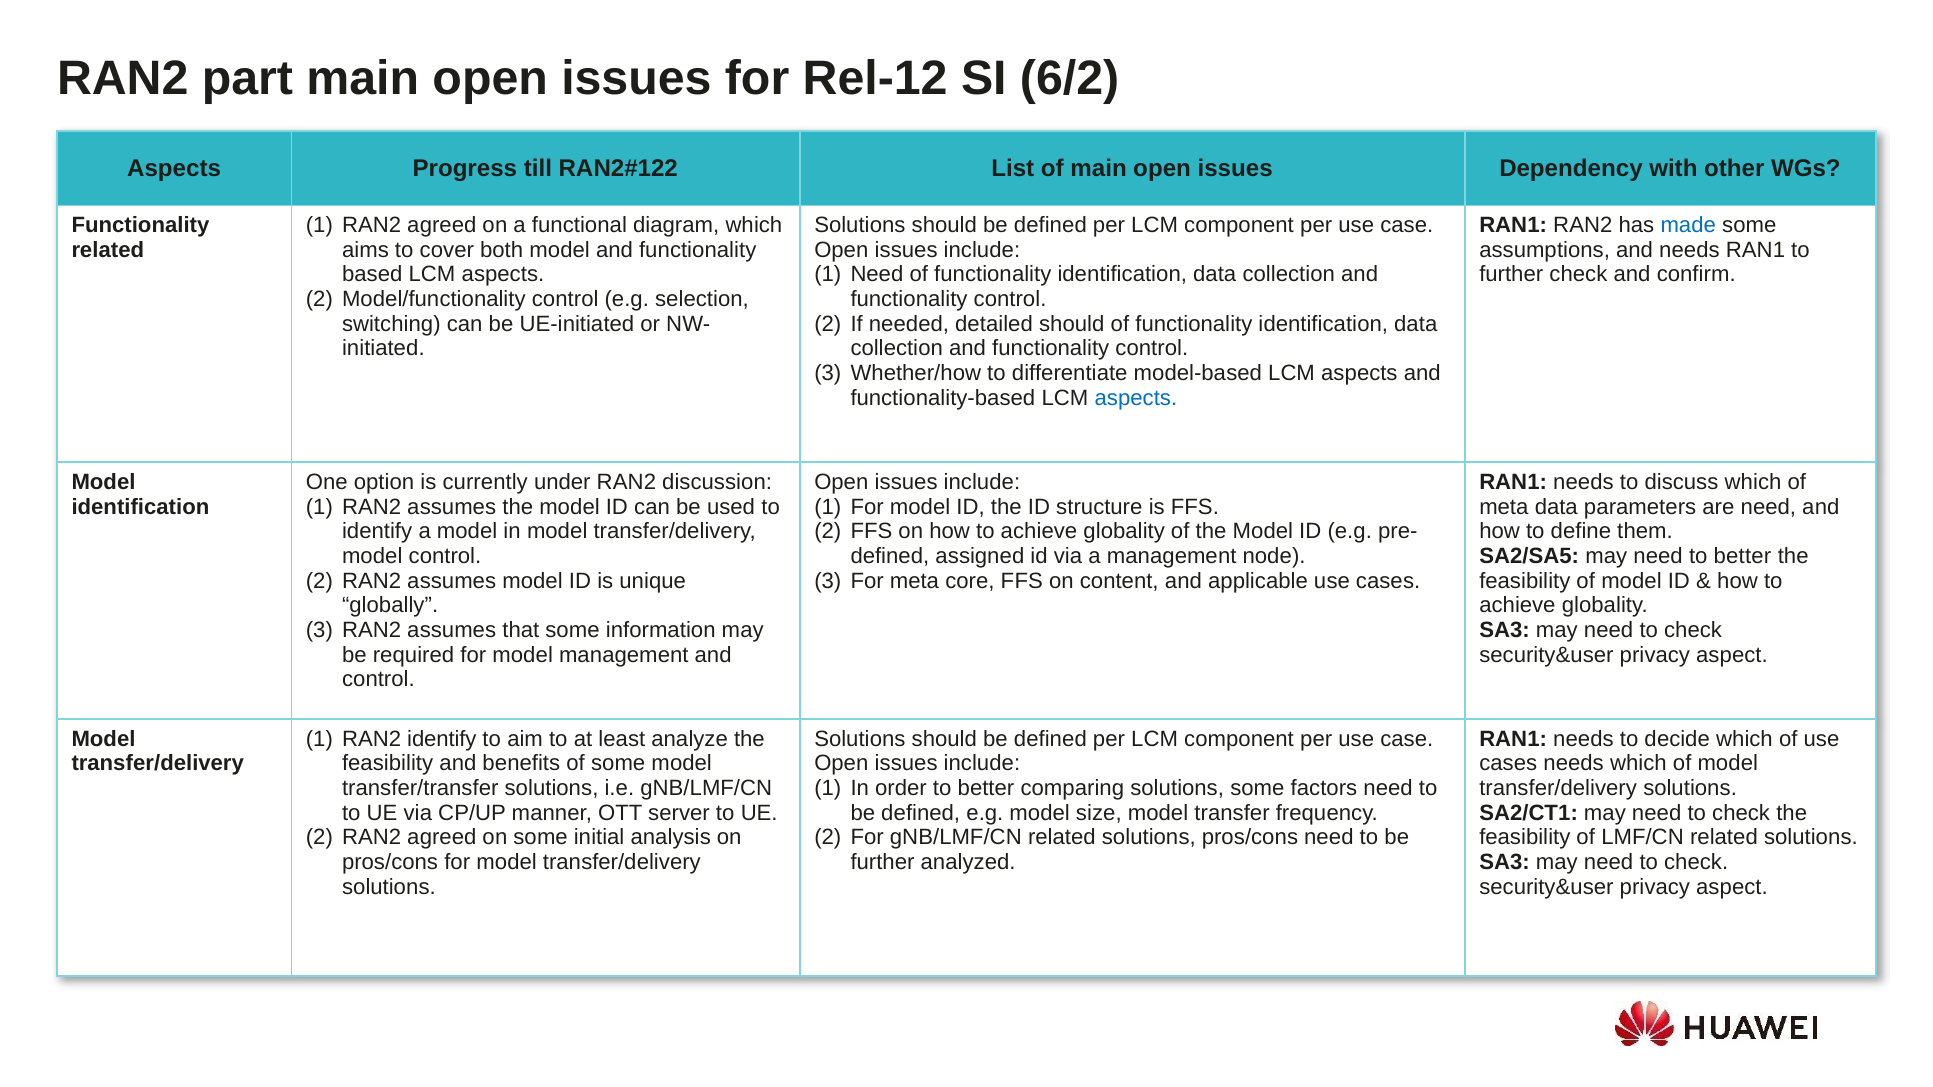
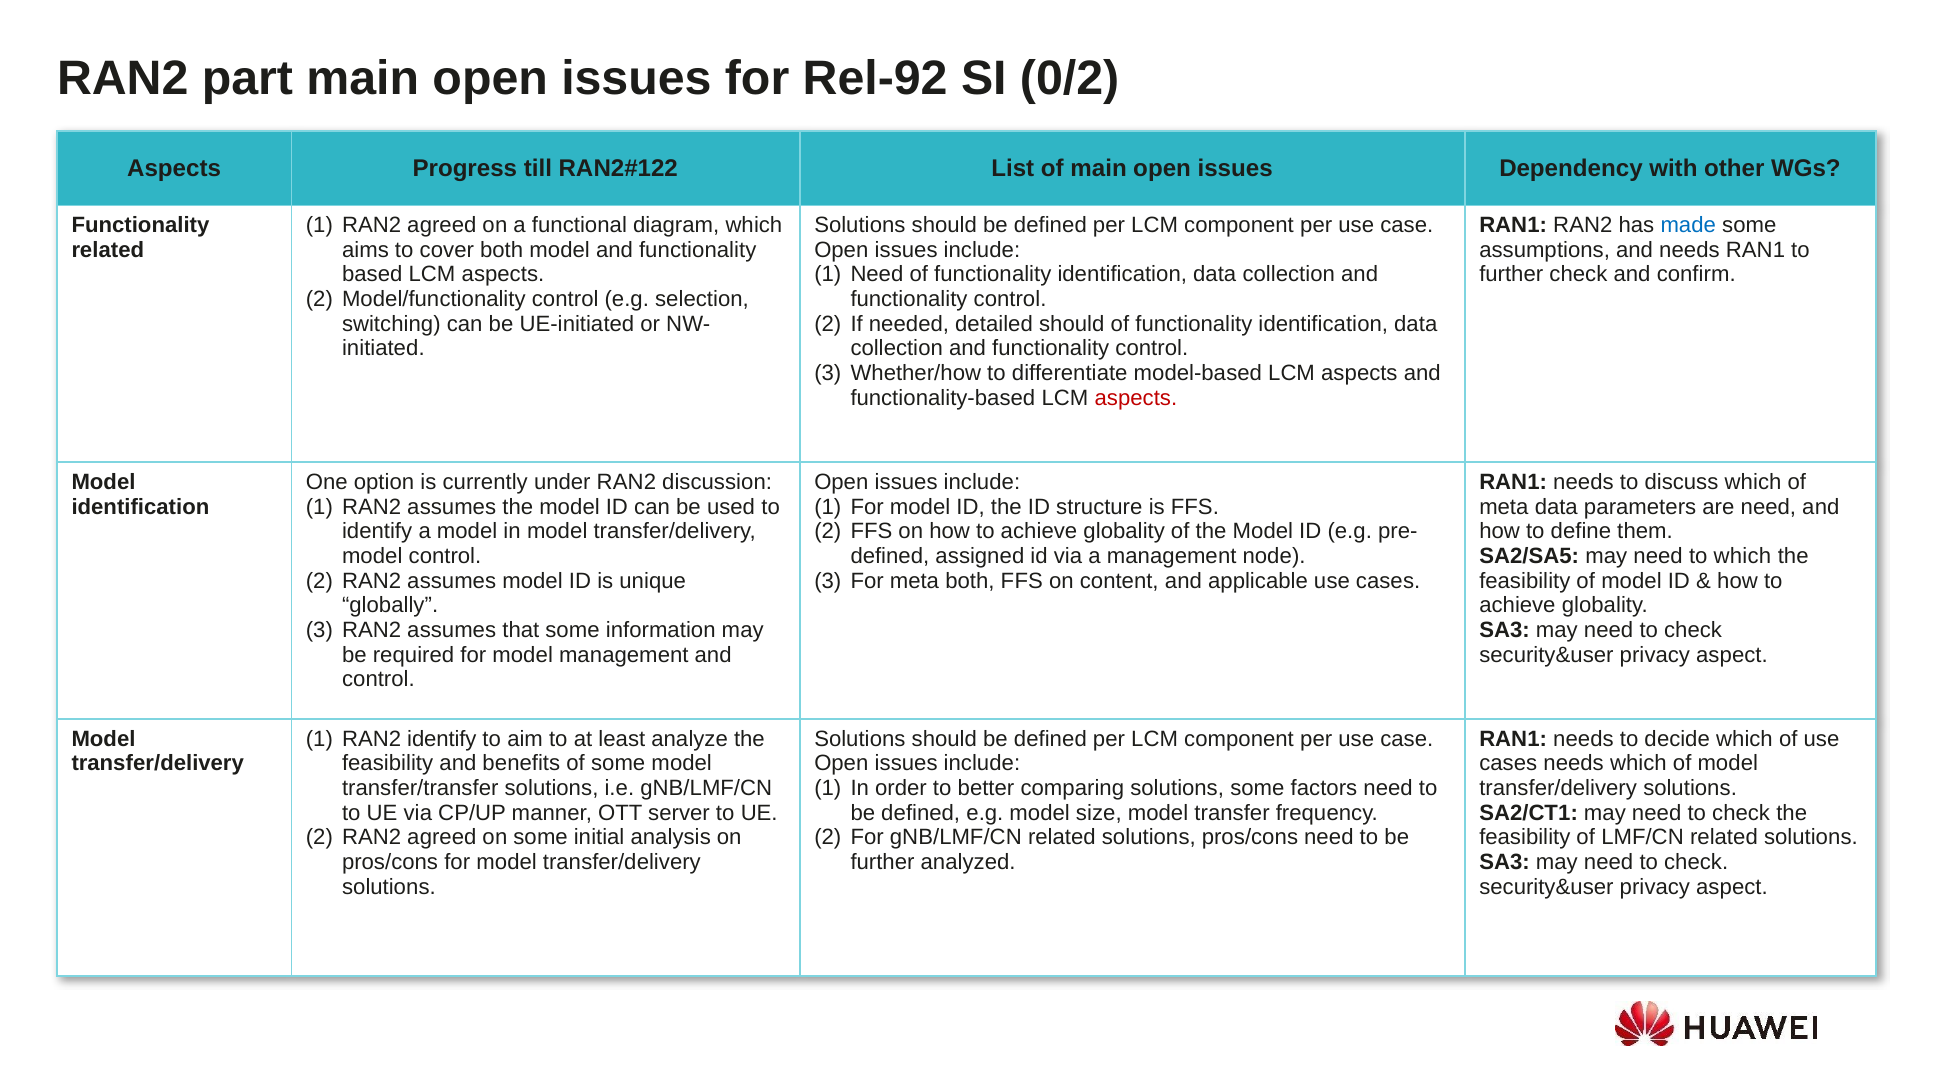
Rel-12: Rel-12 -> Rel-92 (875, 78)
6/2: 6/2 -> 0/2 (1070, 78)
aspects colour: blue -> red (1136, 398)
need to better: better -> which (1742, 556)
meta core: core -> both (970, 581)
